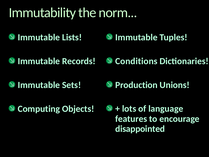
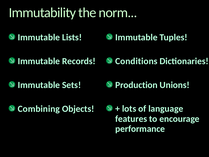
Computing: Computing -> Combining (39, 109)
disappointed: disappointed -> performance (140, 129)
